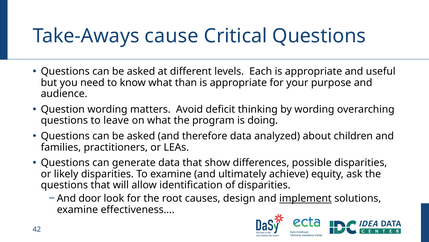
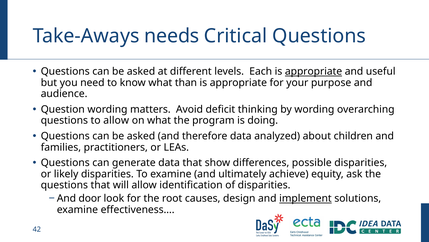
cause: cause -> needs (172, 36)
appropriate underline: none -> present (314, 71)
to leave: leave -> allow (116, 120)
